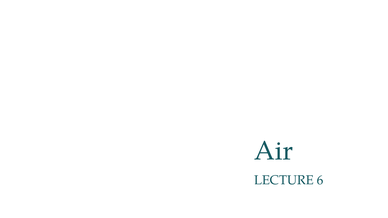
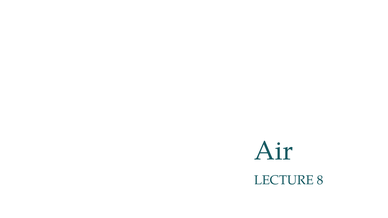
6: 6 -> 8 (320, 180)
